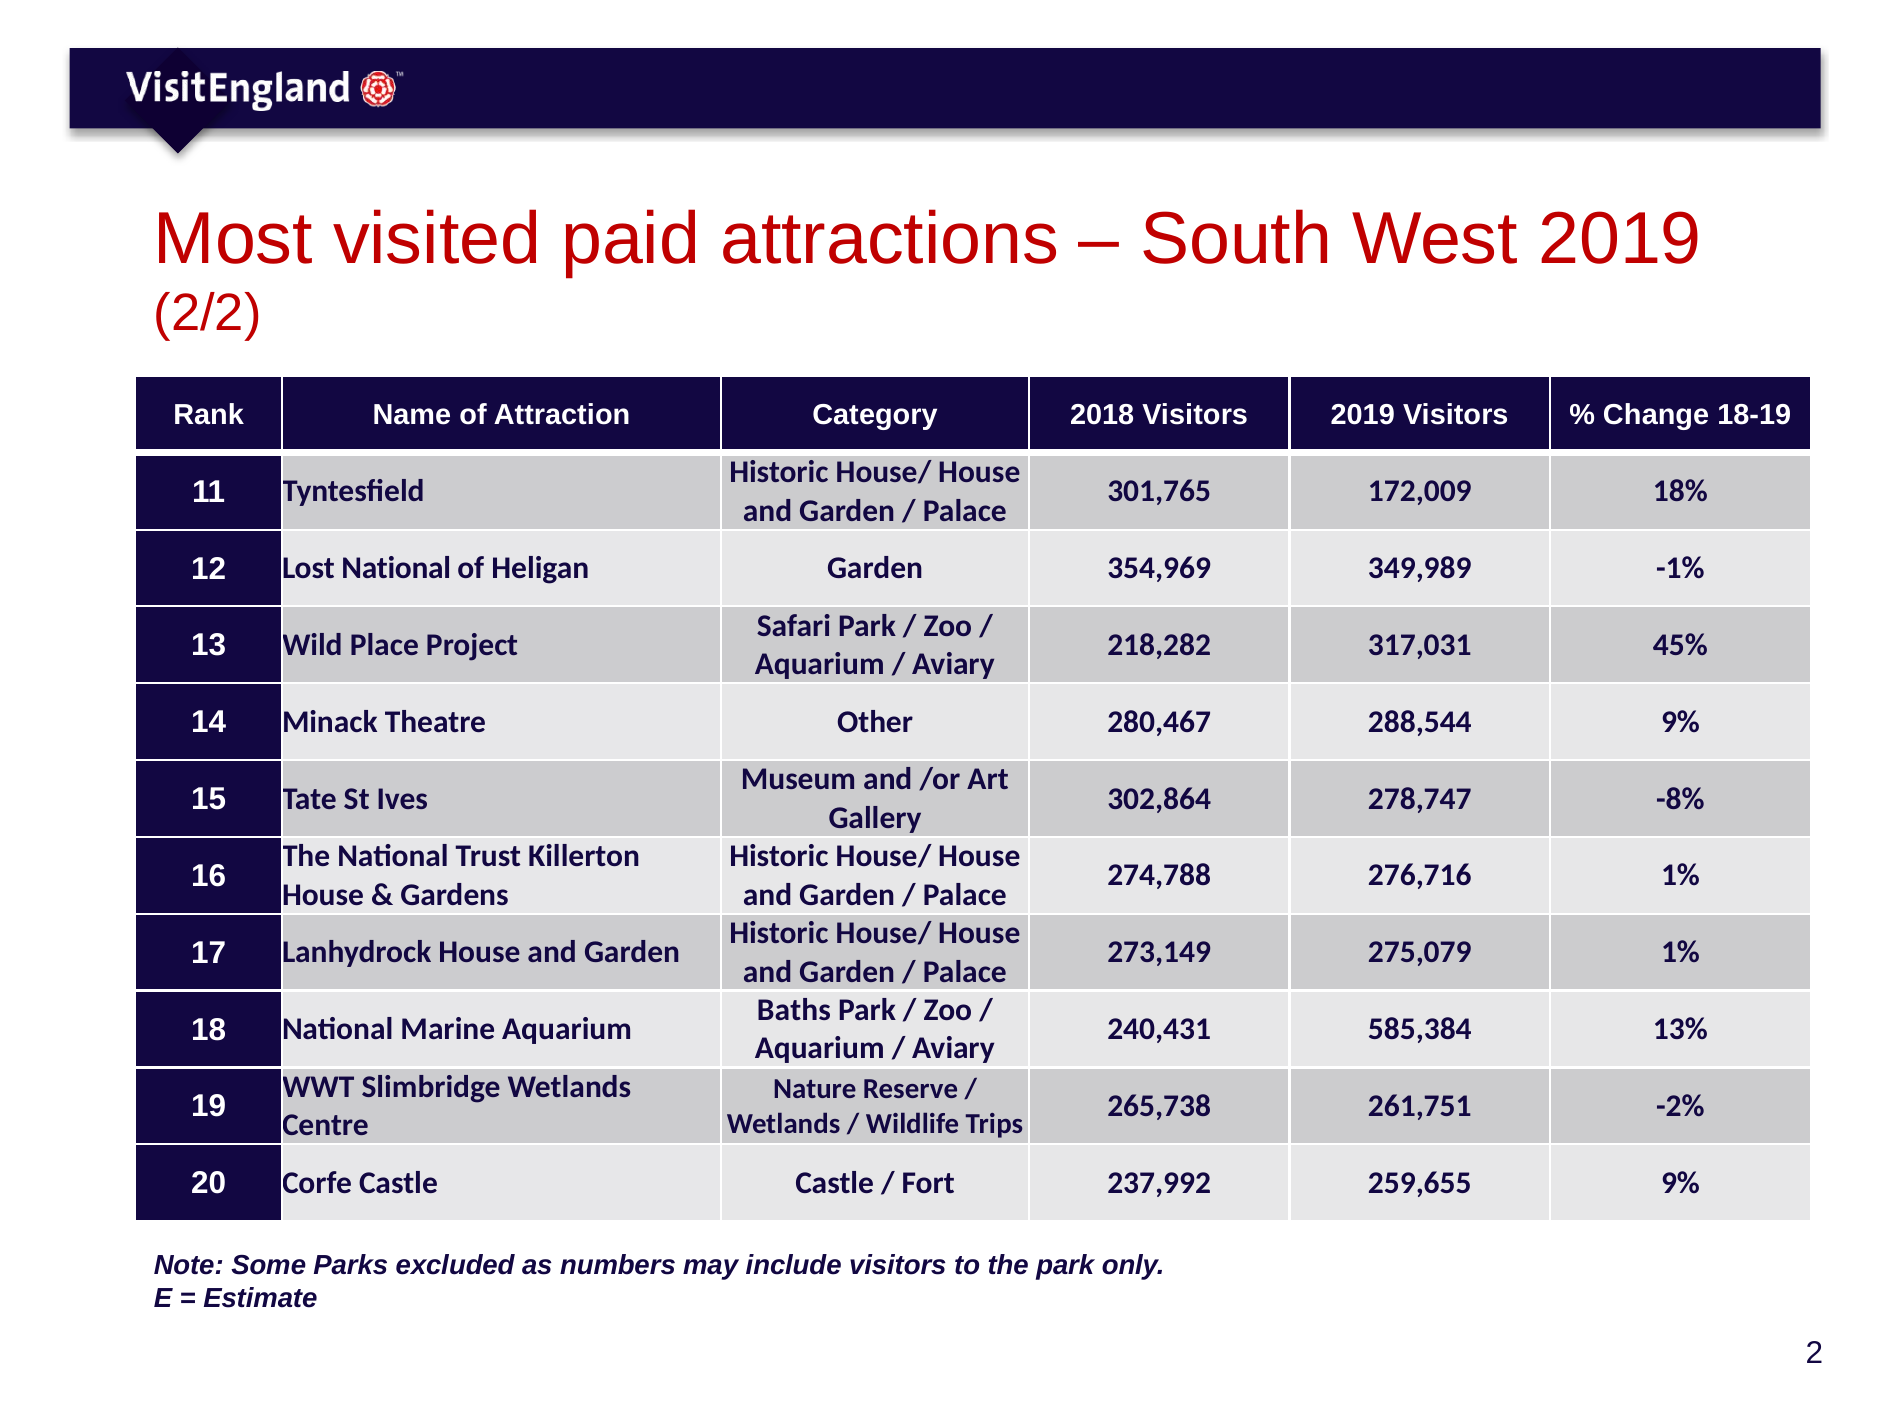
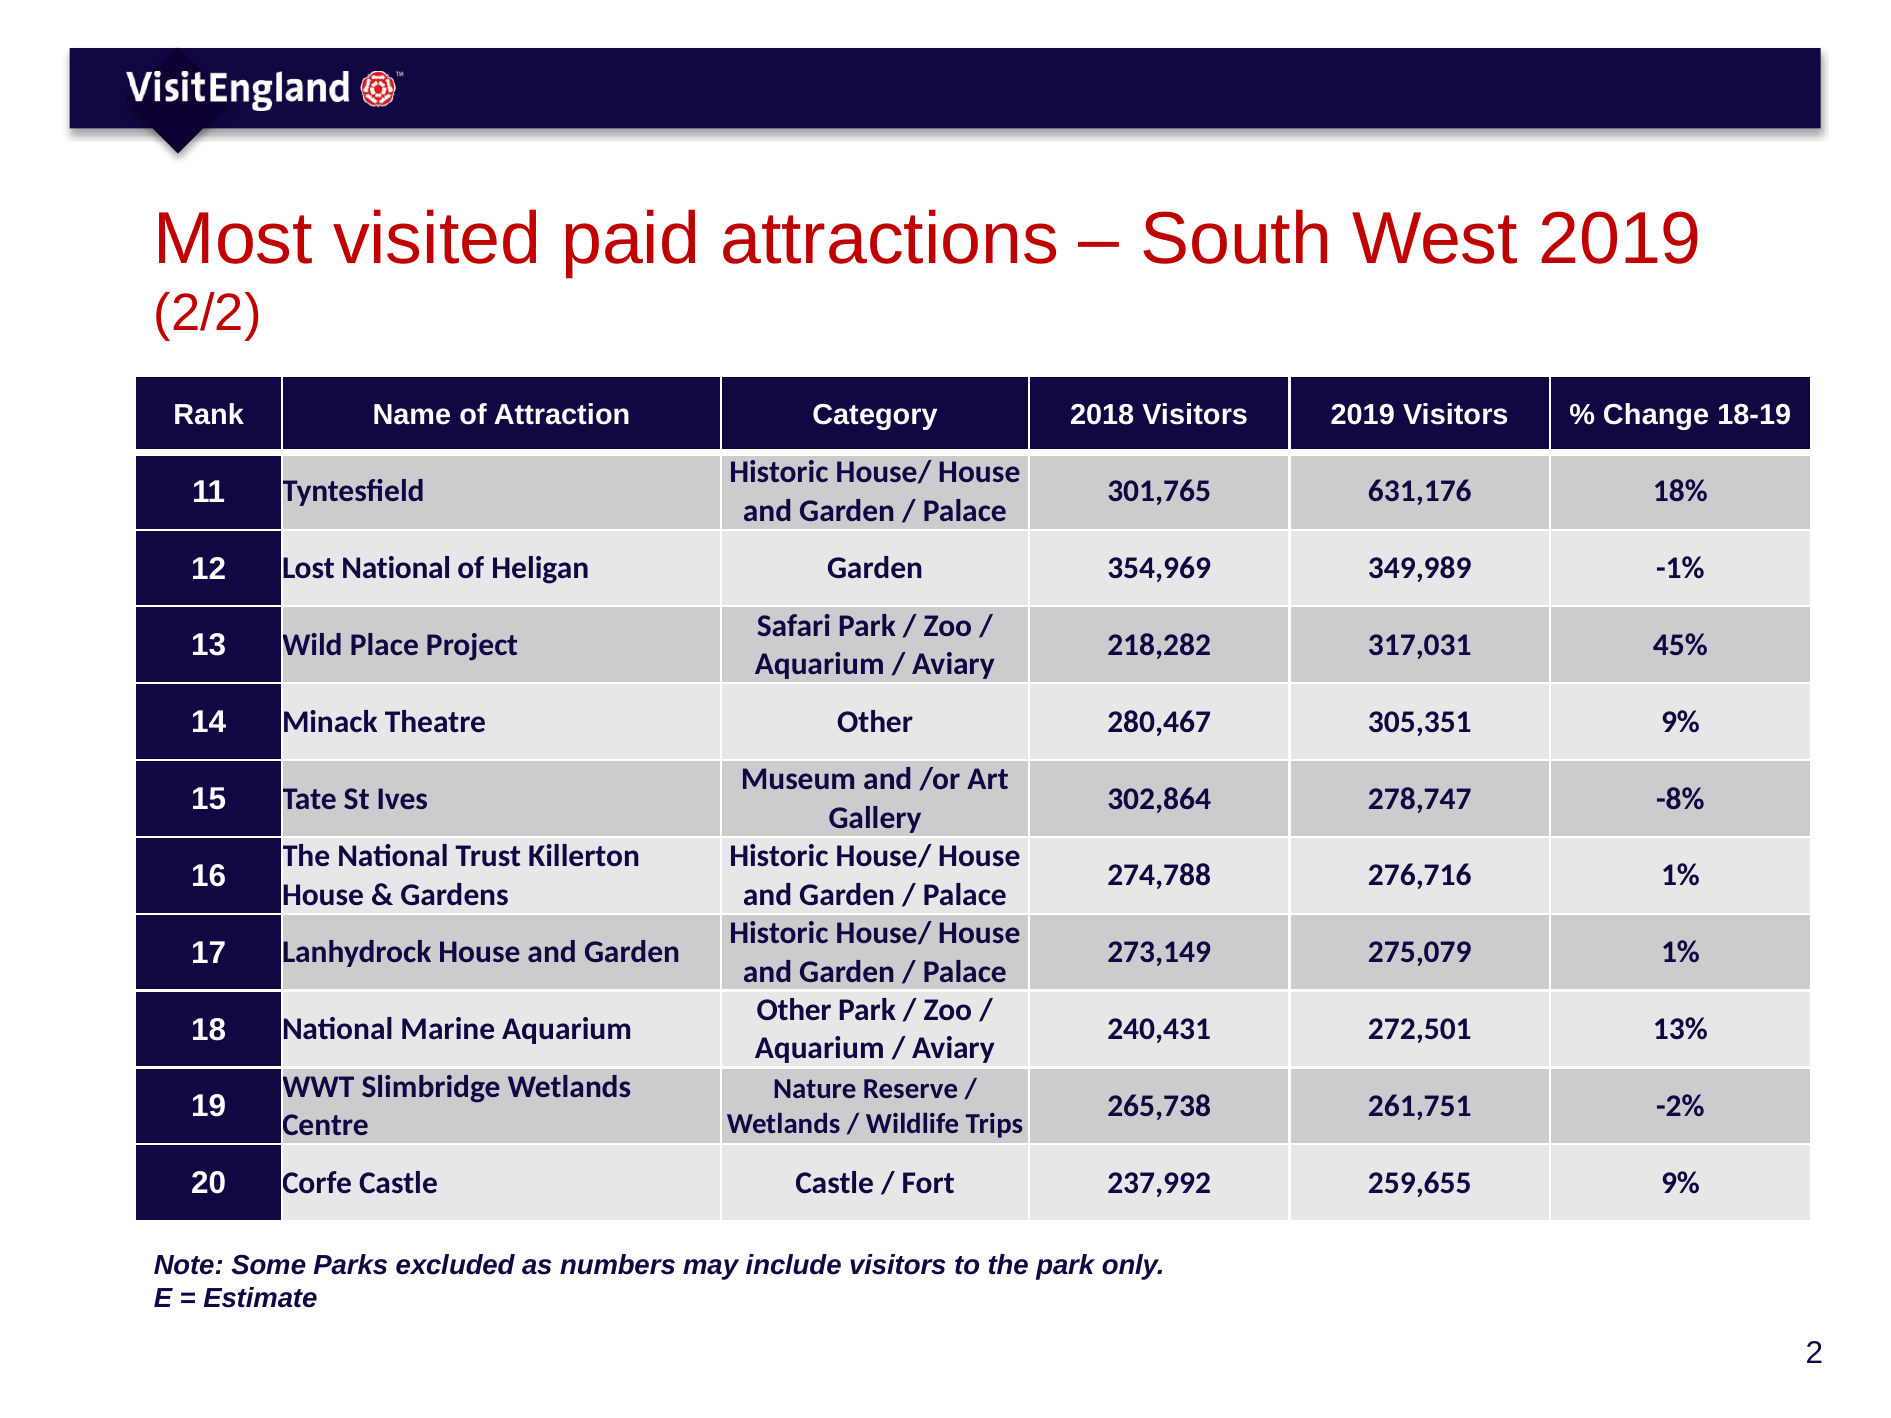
172,009: 172,009 -> 631,176 (1420, 492)
288,544: 288,544 -> 305,351 (1420, 722)
Baths: Baths -> Other (794, 1010)
585,384: 585,384 -> 272,501 (1420, 1030)
